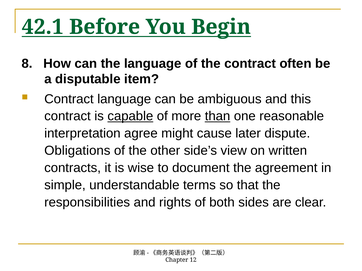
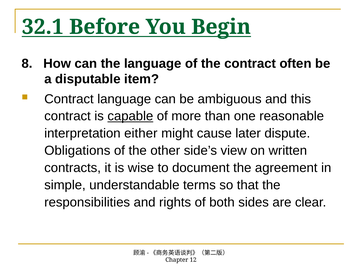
42.1: 42.1 -> 32.1 (43, 27)
than underline: present -> none (218, 116)
agree: agree -> either (141, 134)
